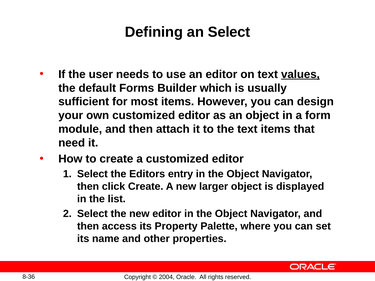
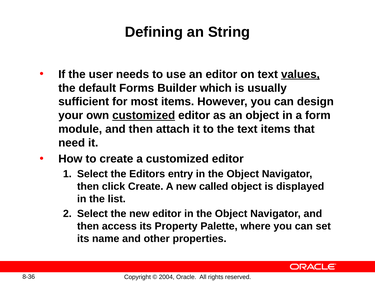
an Select: Select -> String (229, 32)
customized underline: none -> present (144, 116)
larger: larger -> called (214, 187)
